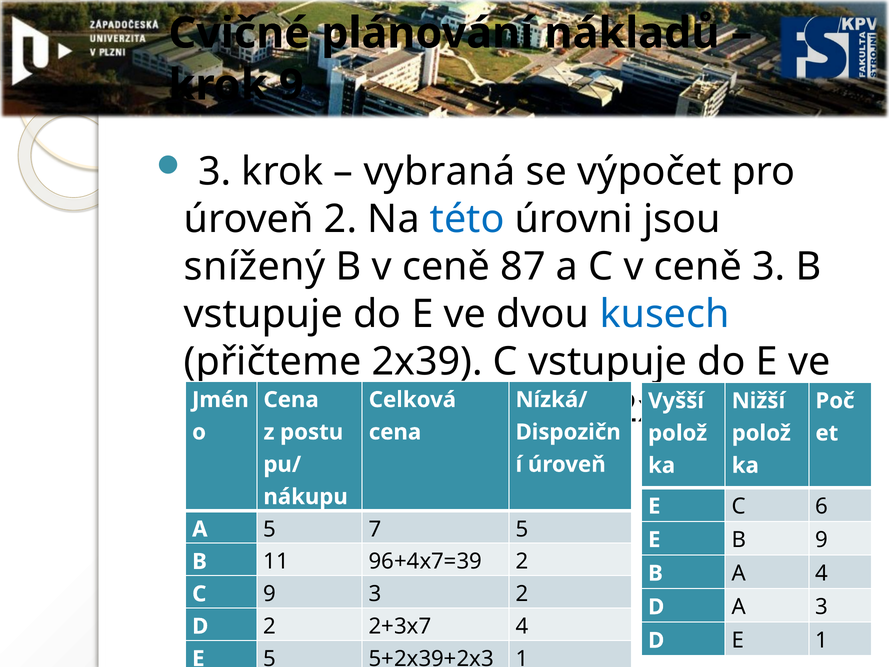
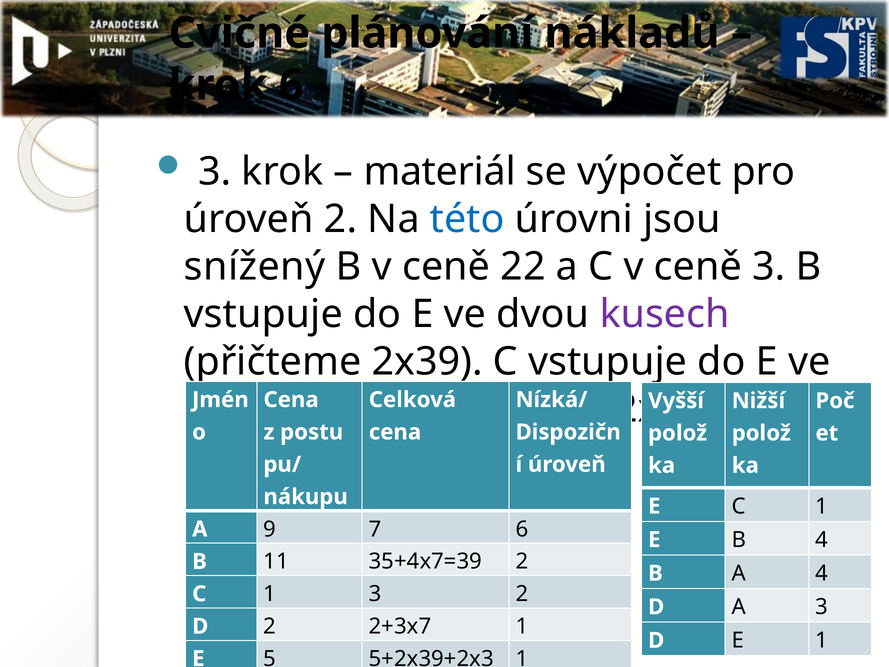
krok 9: 9 -> 6 (291, 85)
vybraná: vybraná -> materiál (440, 172)
87: 87 -> 22 (523, 266)
kusech colour: blue -> purple (665, 314)
6: 6 -> 1 (822, 506)
5: 5 -> 9 (270, 529)
7 5: 5 -> 6 (522, 529)
B 9: 9 -> 4 (822, 540)
96+4x7=39: 96+4x7=39 -> 35+4x7=39 (425, 561)
9: 9 -> 1 (270, 594)
2+3x7 4: 4 -> 1 (522, 626)
